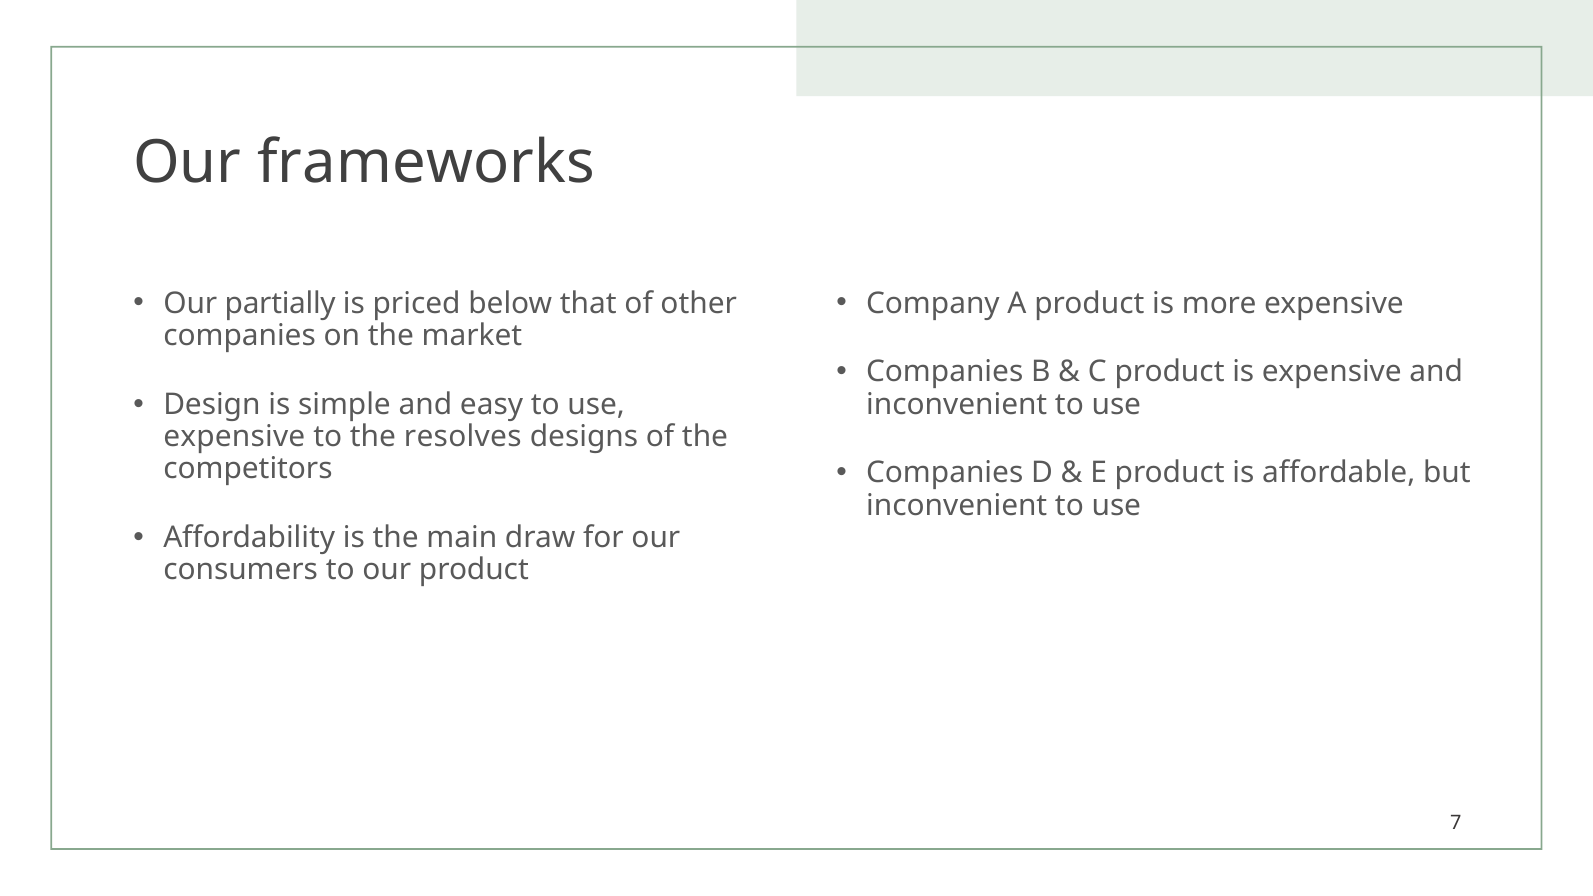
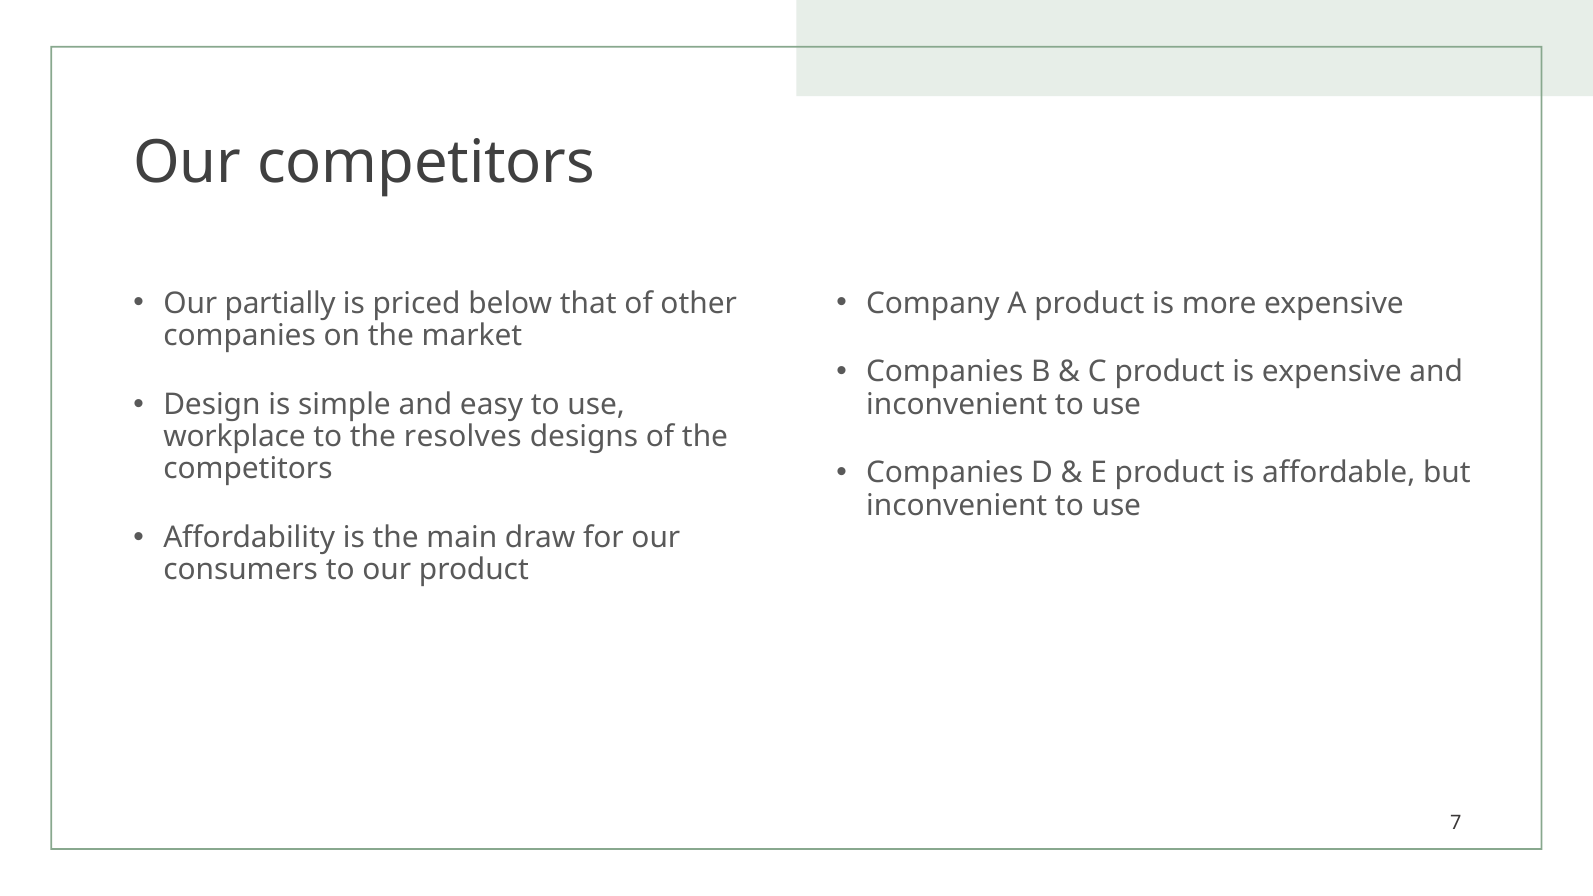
Our frameworks: frameworks -> competitors (426, 163)
expensive: expensive -> workplace (234, 437)
